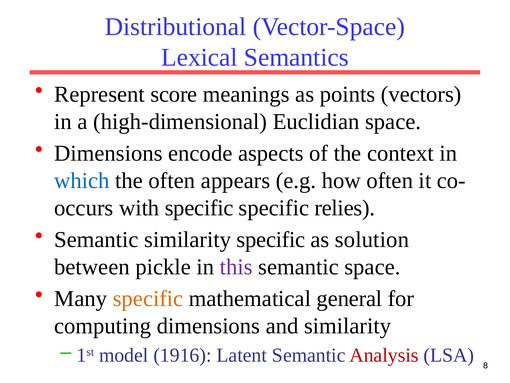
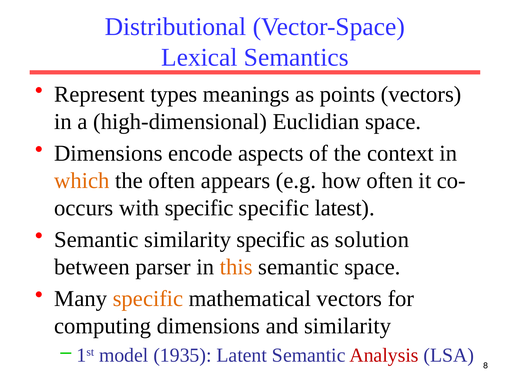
score: score -> types (174, 94)
which colour: blue -> orange (82, 180)
relies: relies -> latest (345, 208)
pickle: pickle -> parser (163, 267)
this colour: purple -> orange (236, 267)
mathematical general: general -> vectors (349, 298)
1916: 1916 -> 1935 (182, 355)
